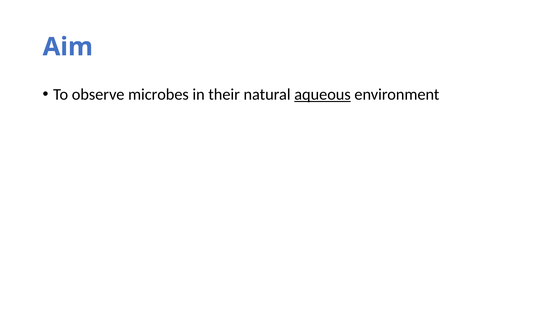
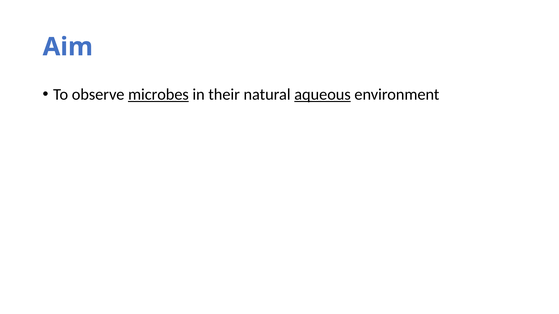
microbes underline: none -> present (158, 95)
